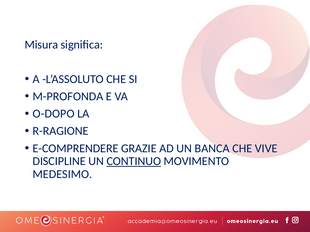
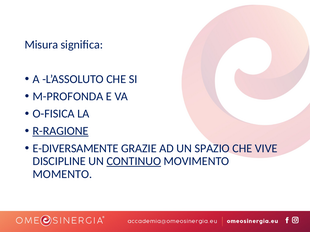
O-DOPO: O-DOPO -> O-FISICA (54, 114)
R-RAGIONE underline: none -> present (61, 131)
E-COMPRENDERE: E-COMPRENDERE -> E-DIVERSAMENTE (76, 149)
BANCA: BANCA -> SPAZIO (212, 149)
MEDESIMO: MEDESIMO -> MOMENTO (62, 175)
